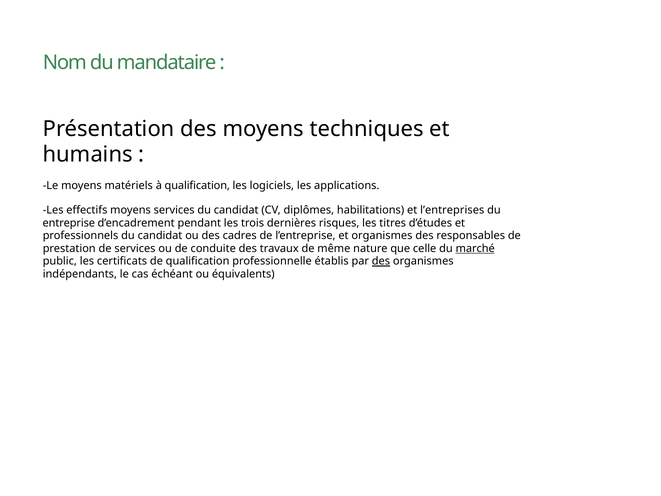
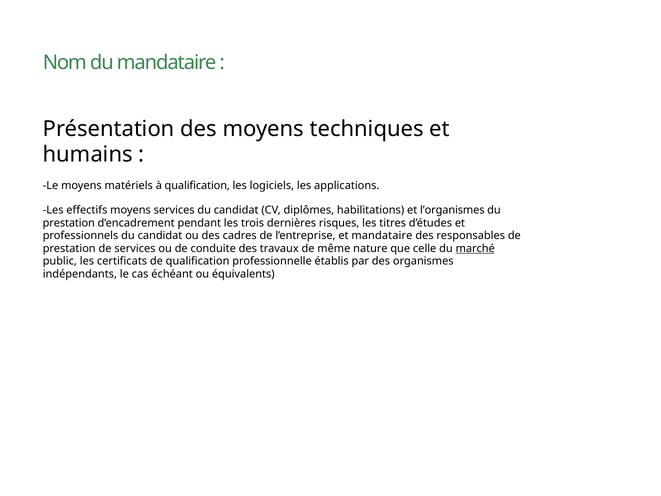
l’entreprises: l’entreprises -> l’organismes (452, 210)
entreprise: entreprise -> prestation (69, 223)
et organismes: organismes -> mandataire (382, 236)
des underline: present -> none (381, 261)
